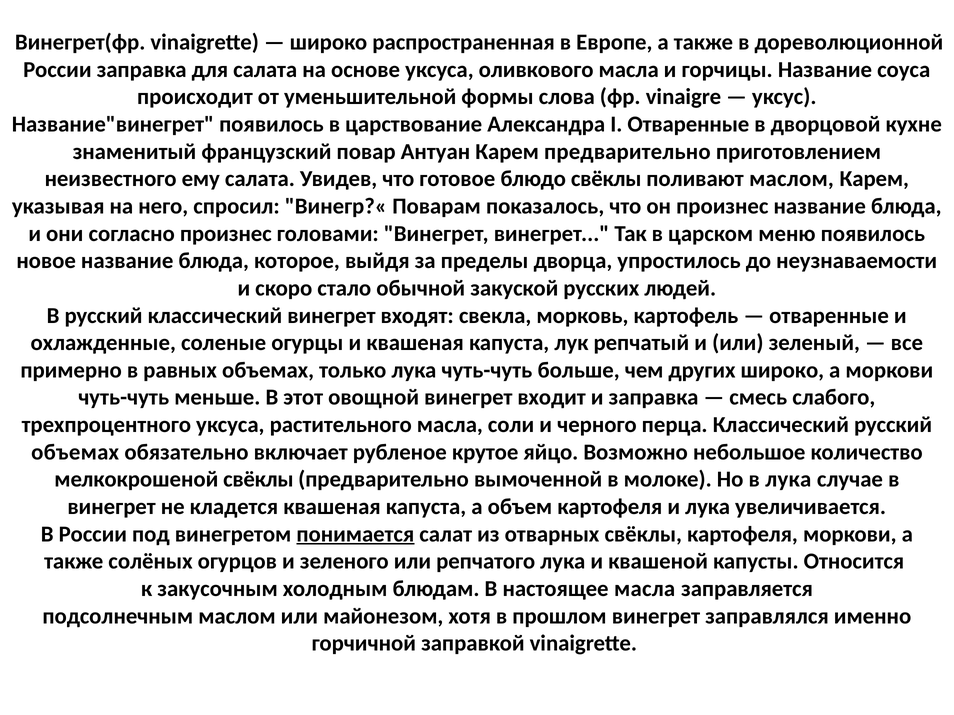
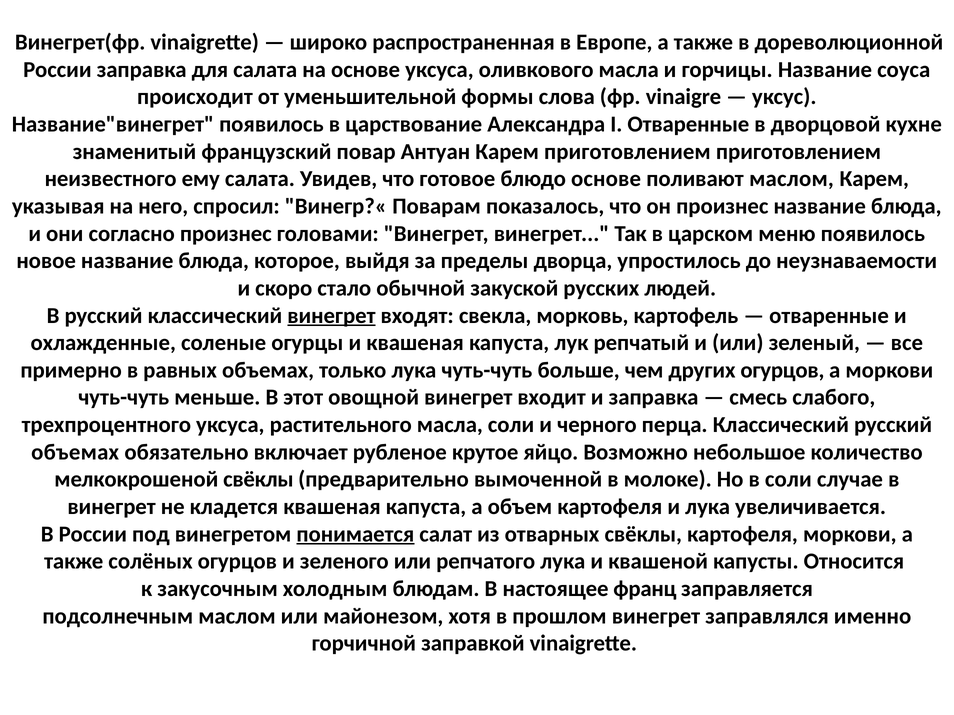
Карем предварительно: предварительно -> приготовлением (627, 152)
блюдо свёклы: свёклы -> основе (606, 179)
винегрет underline: none -> present (331, 316)
других широко: широко -> огурцов (782, 370)
в лука: лука -> соли (788, 480)
настоящее масла: масла -> франц (645, 589)
